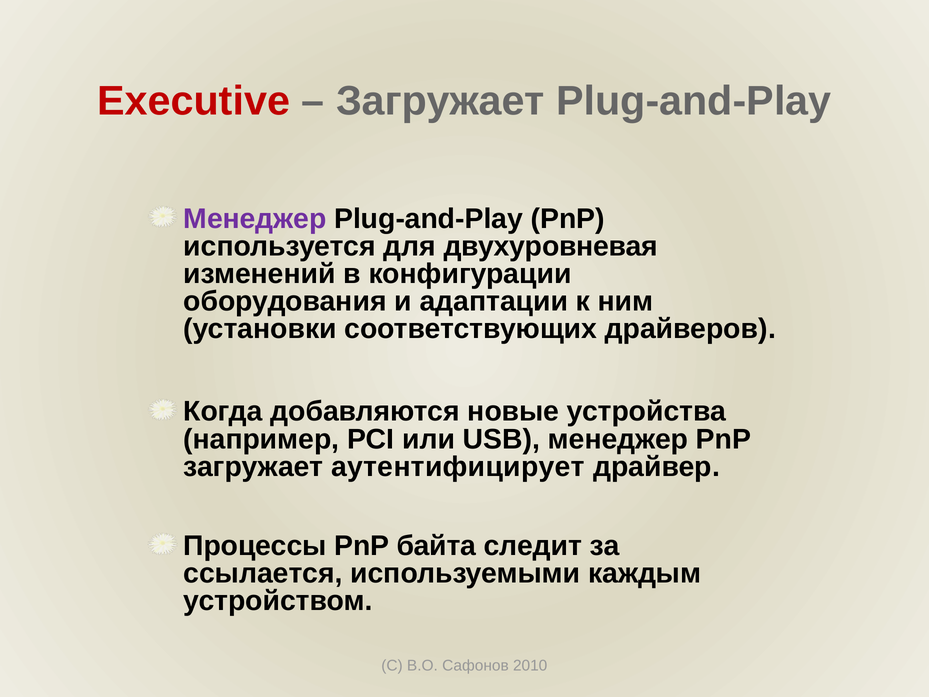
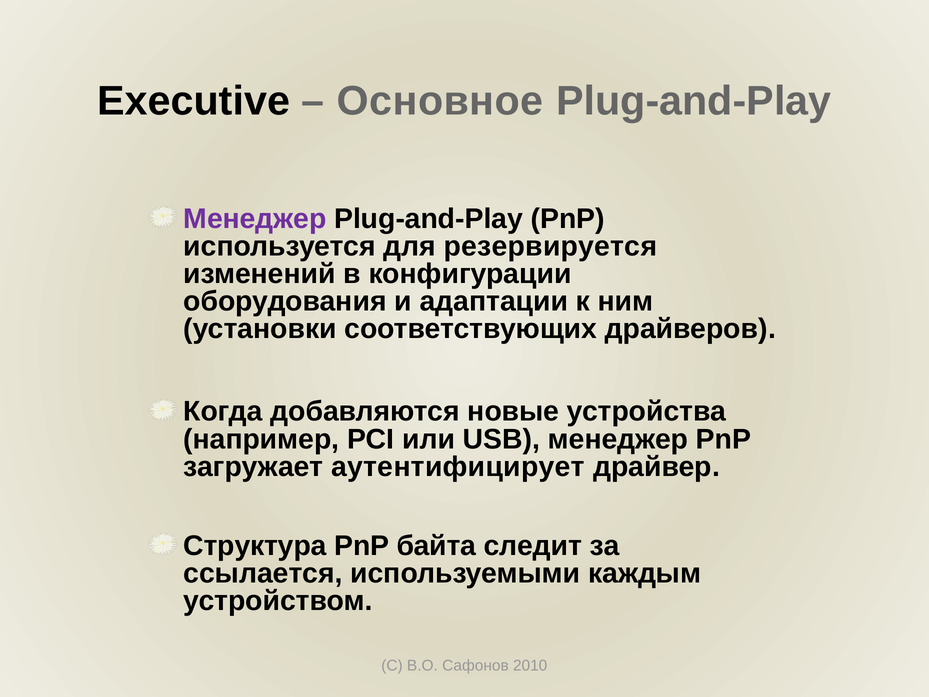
Executive colour: red -> black (194, 101)
Загружает: Загружает -> Основное (440, 101)
двухуровневая: двухуровневая -> резервируется (550, 246)
Процессы: Процессы -> Структура (255, 546)
